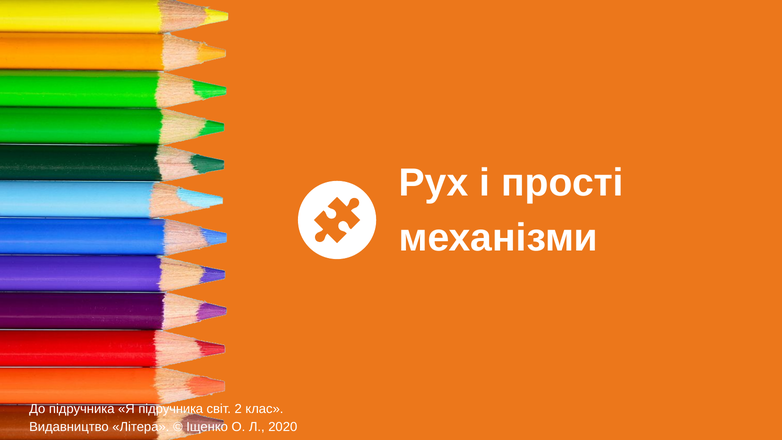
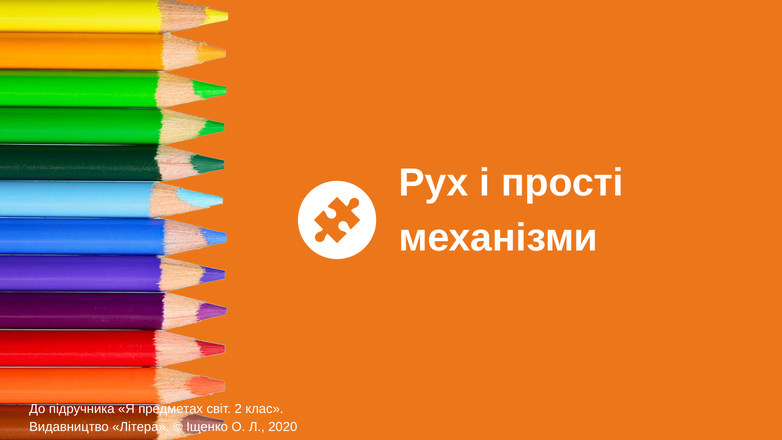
Я підручника: підручника -> предметах (171, 409)
